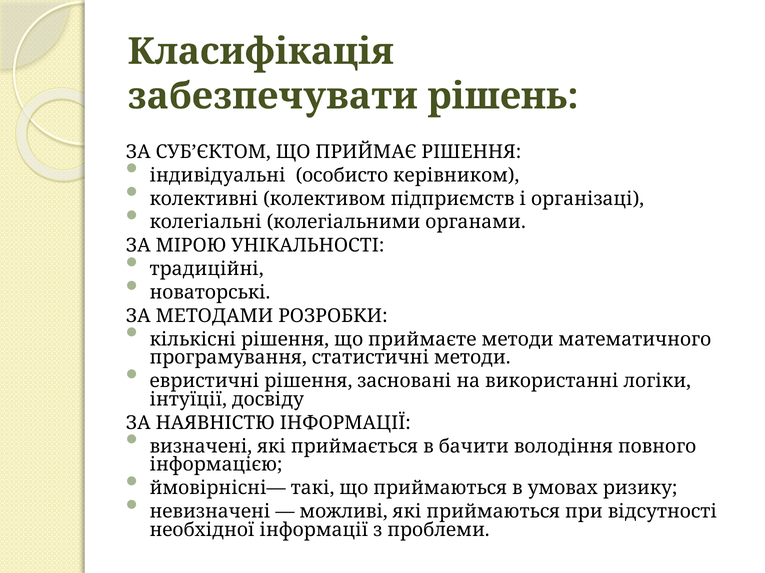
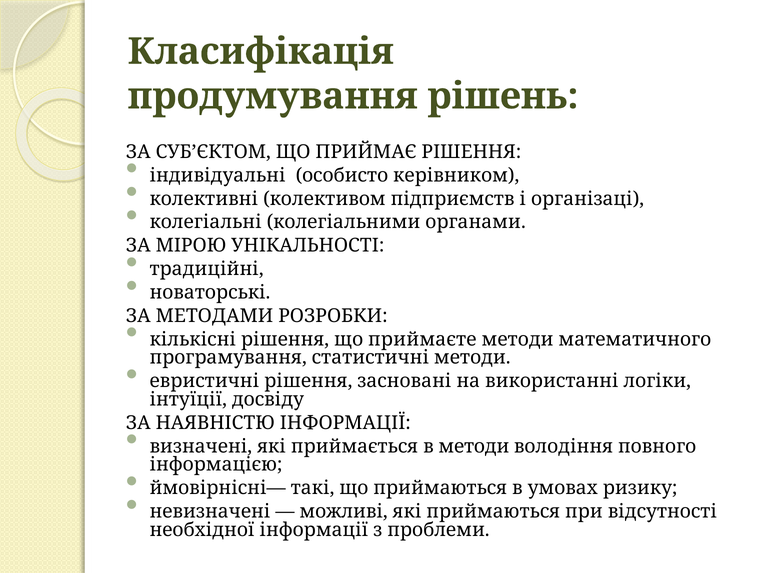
забезпечувати: забезпечувати -> продумування (273, 96)
в бачити: бачити -> методи (474, 447)
